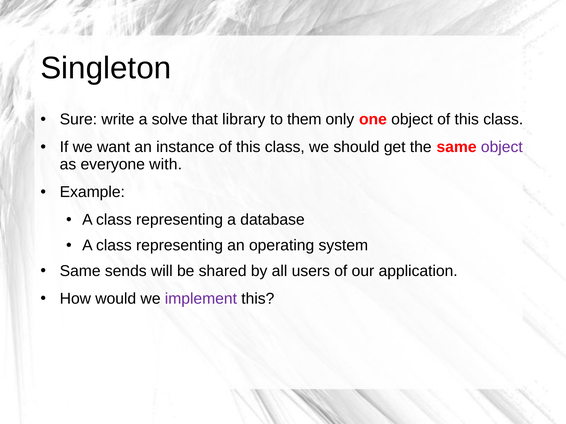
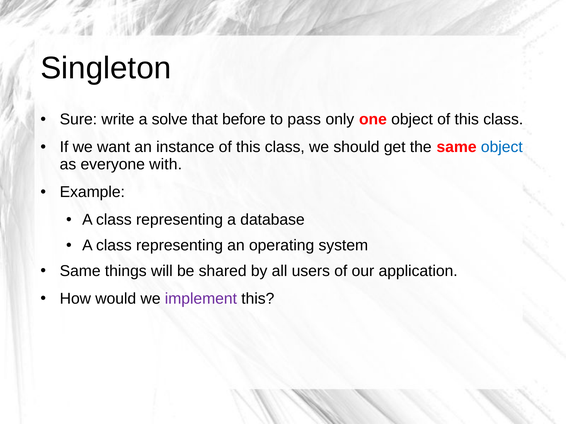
library: library -> before (244, 119)
them: them -> pass (304, 119)
object colour: purple -> blue (502, 147)
sends: sends -> things (126, 271)
